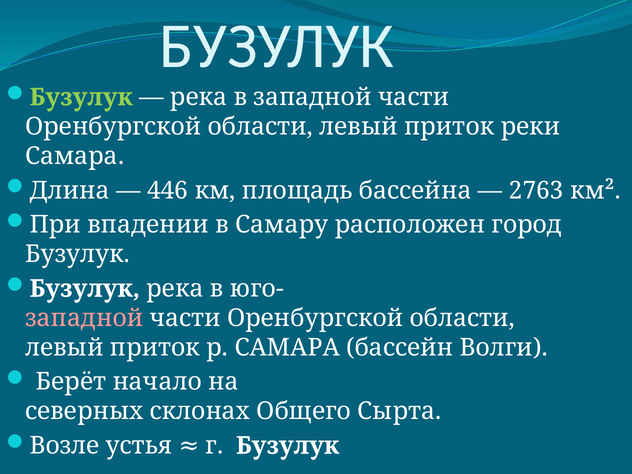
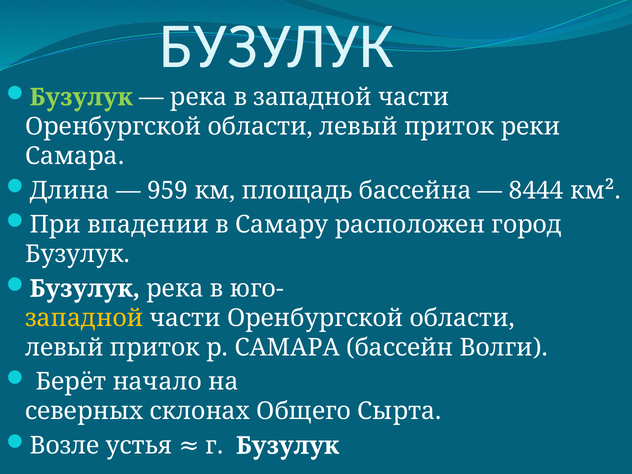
446: 446 -> 959 (168, 190)
2763: 2763 -> 8444 (536, 190)
западной colour: pink -> yellow (84, 318)
